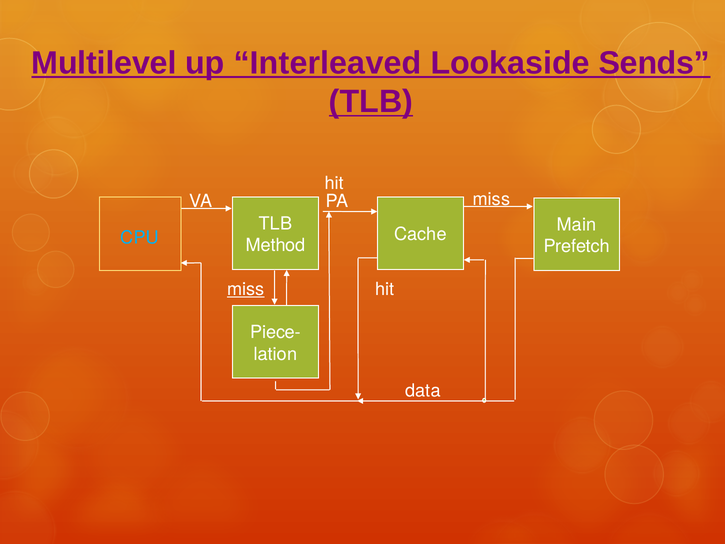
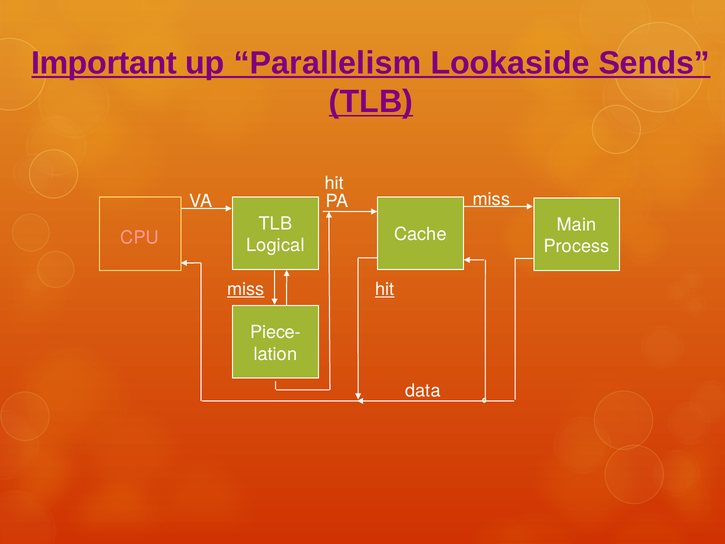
Multilevel: Multilevel -> Important (104, 63)
Interleaved: Interleaved -> Parallelism (327, 63)
CPU colour: light blue -> pink (140, 238)
Method: Method -> Logical (275, 245)
Prefetch: Prefetch -> Process (577, 246)
hit underline: none -> present (385, 289)
